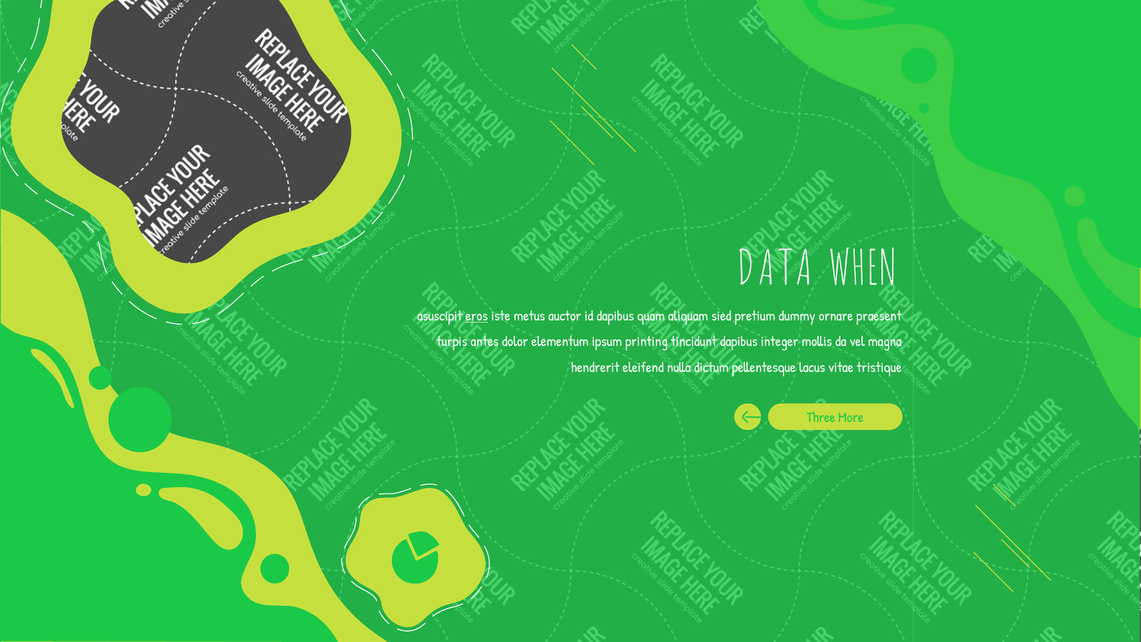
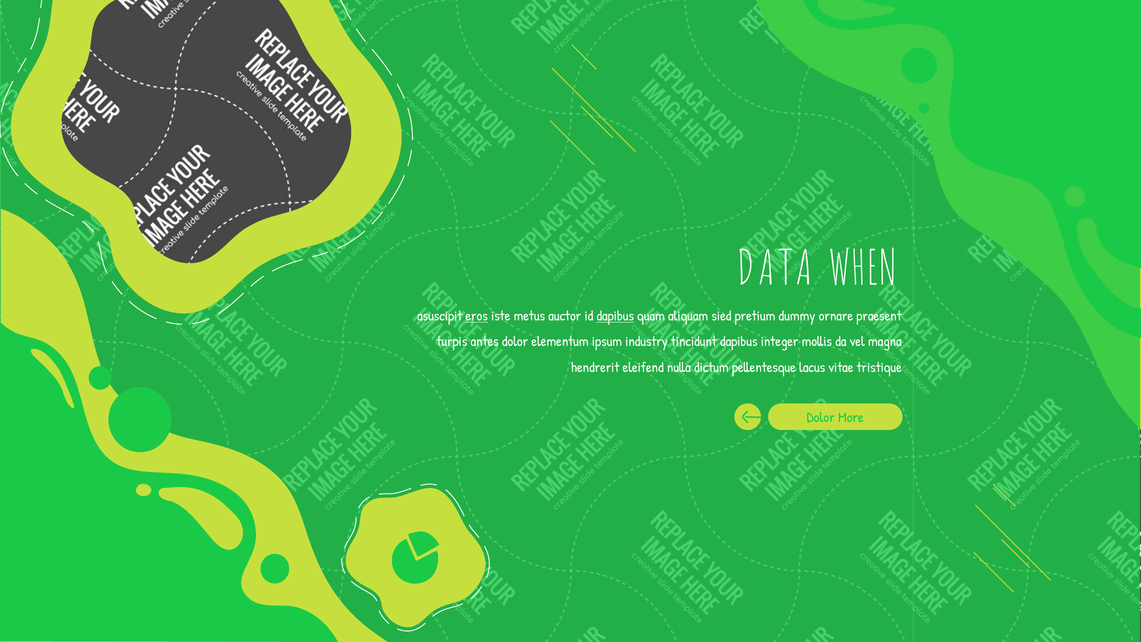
dapibus underline: none -> present (615, 316)
printing: printing -> industry (647, 342)
Three: Three -> Dolor (821, 417)
